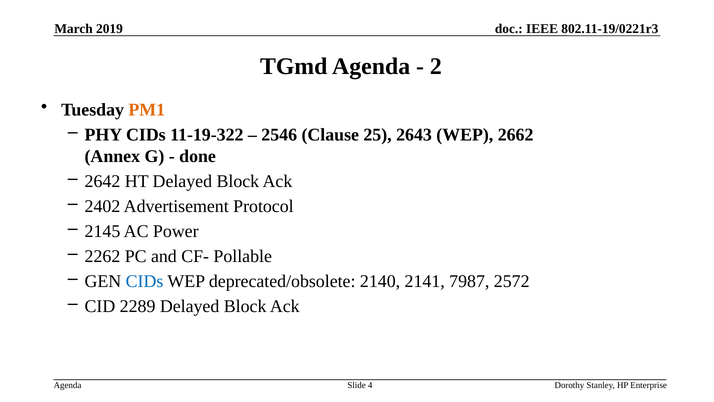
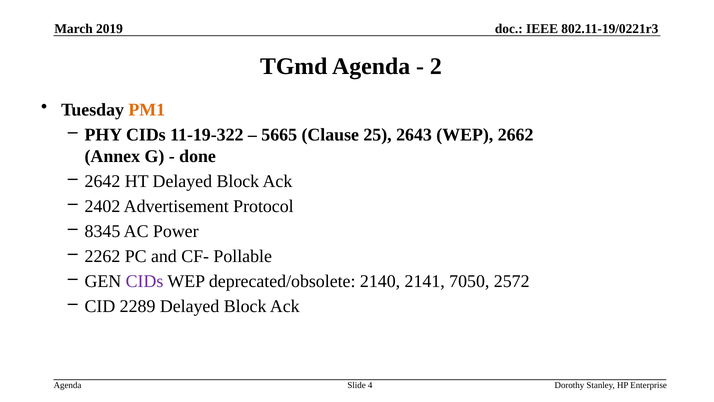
2546: 2546 -> 5665 (279, 135)
2145: 2145 -> 8345 (102, 231)
CIDs colour: blue -> purple (145, 281)
7987: 7987 -> 7050 (469, 281)
